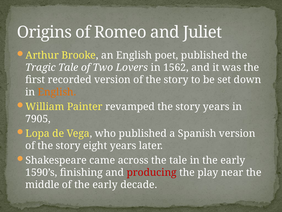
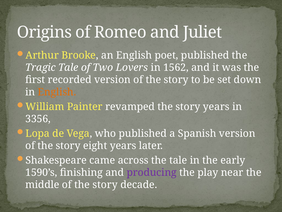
7905: 7905 -> 3356 (38, 119)
producing colour: red -> purple (152, 172)
middle of the early: early -> story (105, 184)
